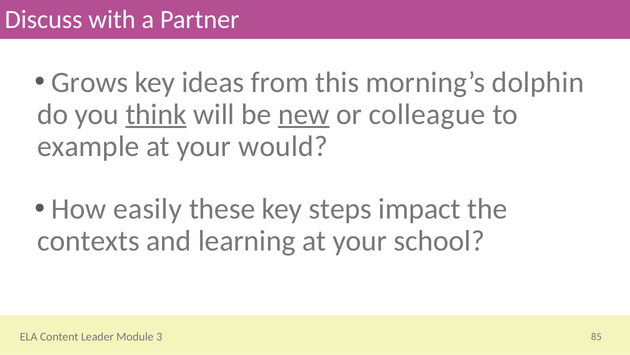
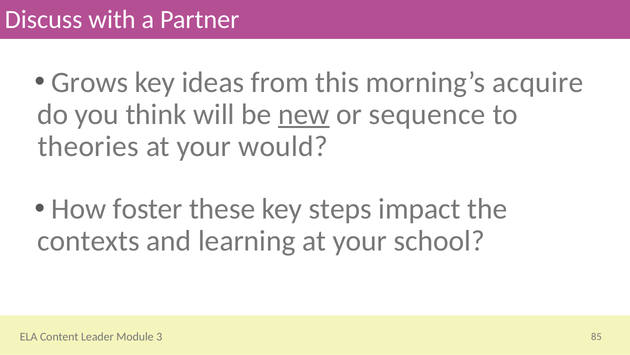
dolphin: dolphin -> acquire (538, 82)
think underline: present -> none (156, 114)
colleague: colleague -> sequence (427, 114)
example: example -> theories (88, 146)
easily: easily -> foster (148, 209)
